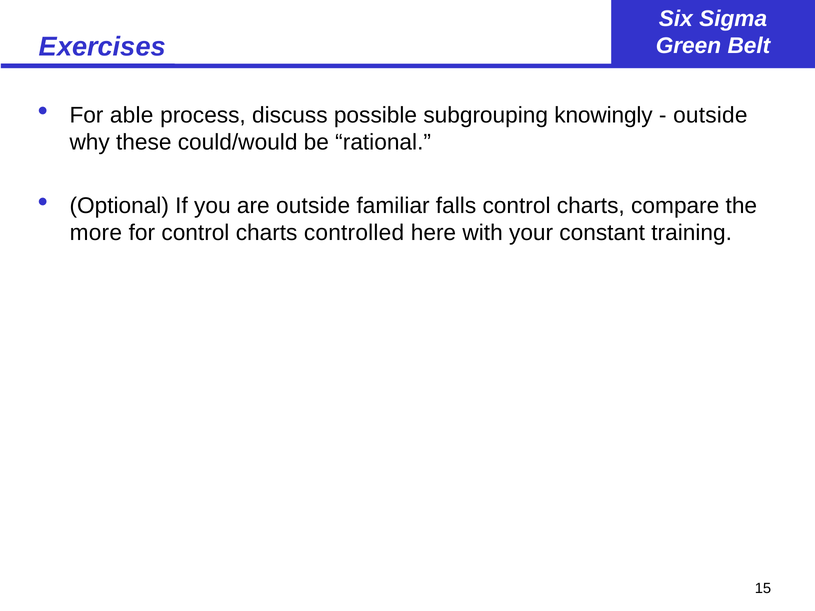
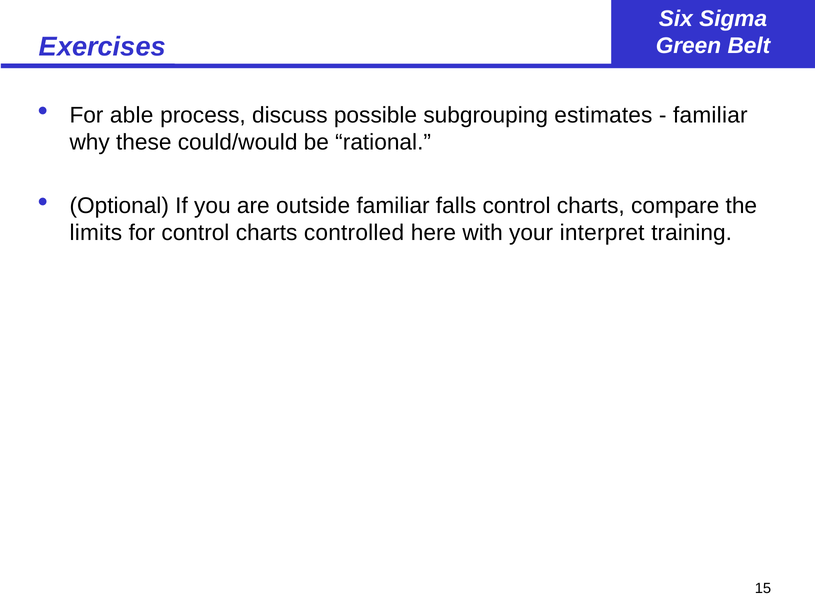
knowingly: knowingly -> estimates (603, 115)
outside: outside -> familiar (710, 115)
more: more -> limits (96, 233)
constant: constant -> interpret (602, 233)
